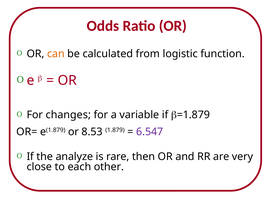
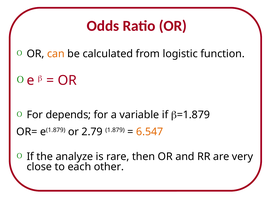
changes: changes -> depends (68, 115)
8.53: 8.53 -> 2.79 (92, 132)
6.547 colour: purple -> orange (150, 132)
